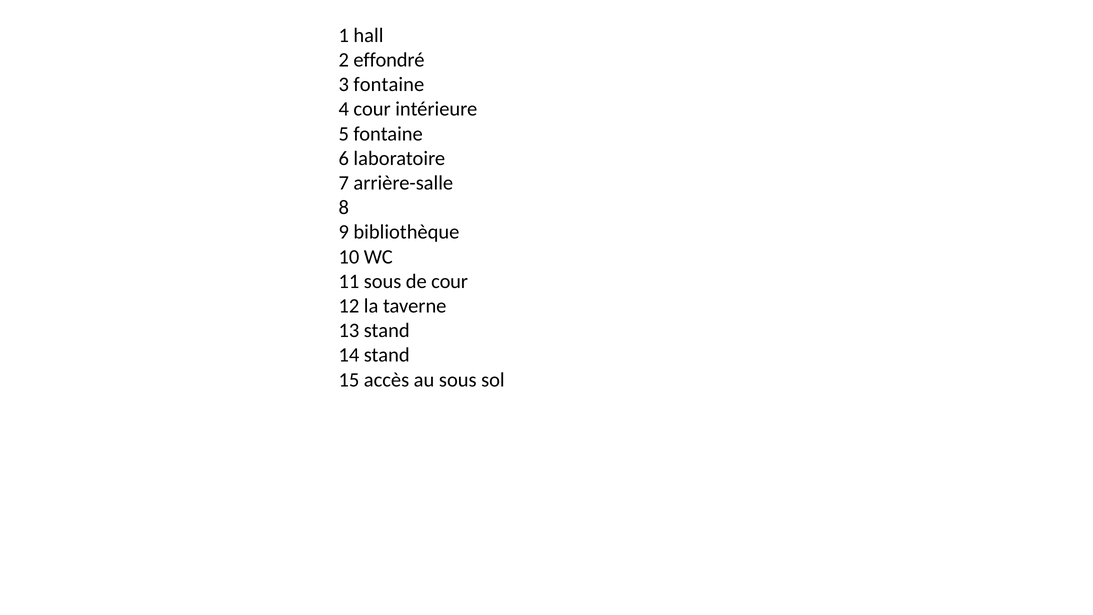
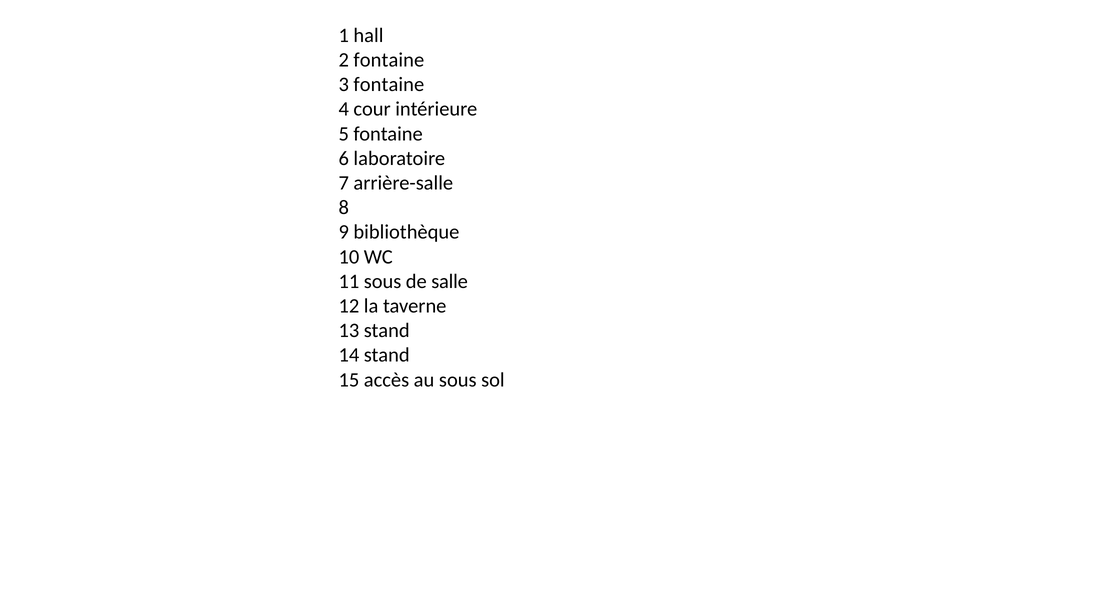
2 effondré: effondré -> fontaine (389, 60)
de cour: cour -> salle (450, 281)
